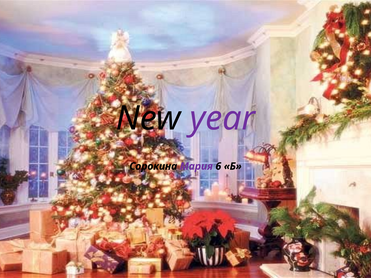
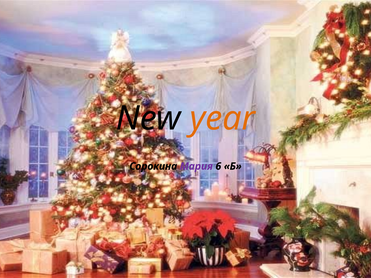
year colour: purple -> orange (222, 119)
